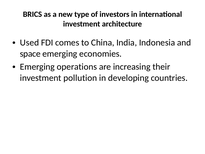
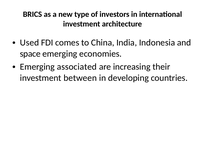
operations: operations -> associated (77, 67)
pollution: pollution -> between (80, 78)
